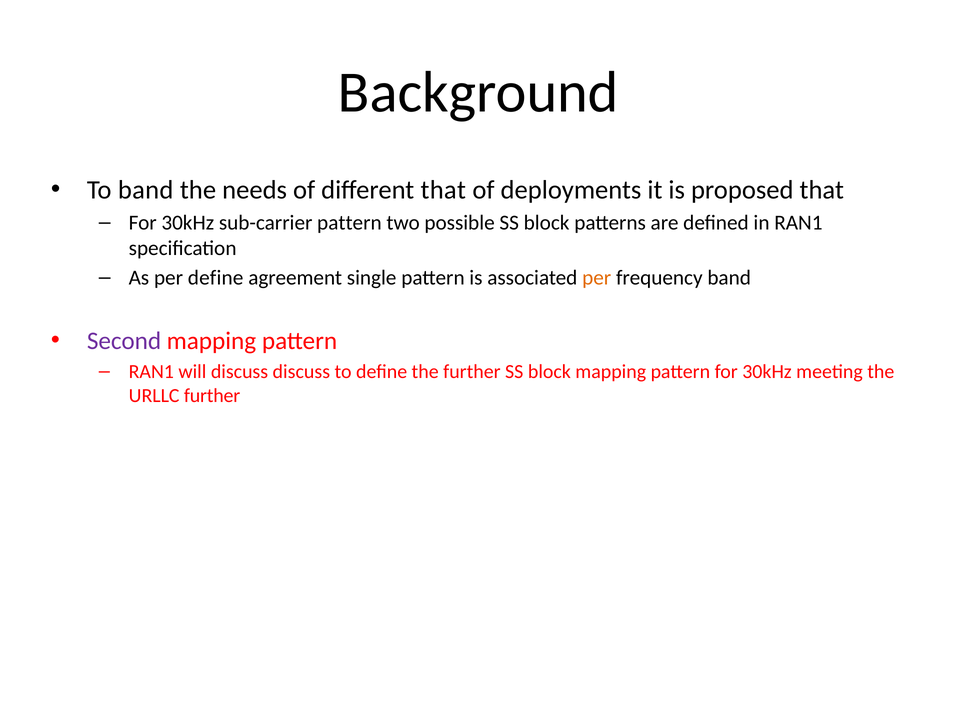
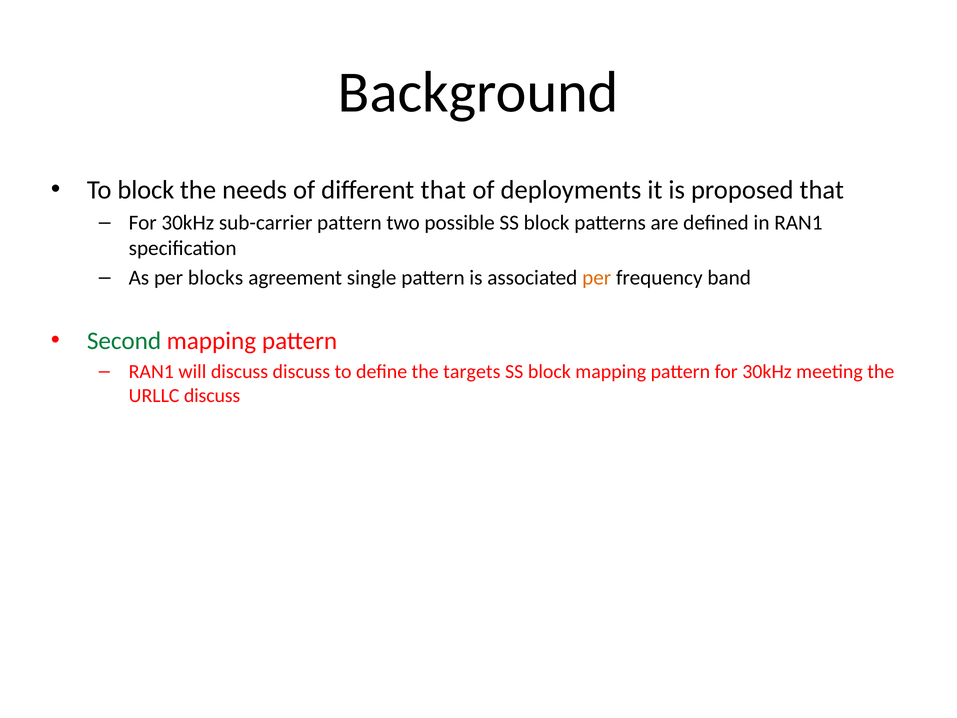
To band: band -> block (146, 190)
per define: define -> blocks (216, 278)
Second colour: purple -> green (124, 341)
the further: further -> targets (472, 372)
URLLC further: further -> discuss (212, 395)
